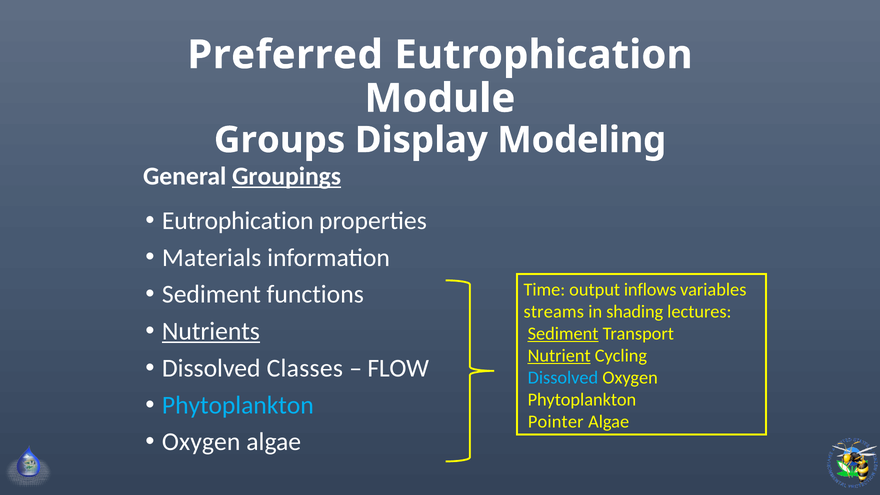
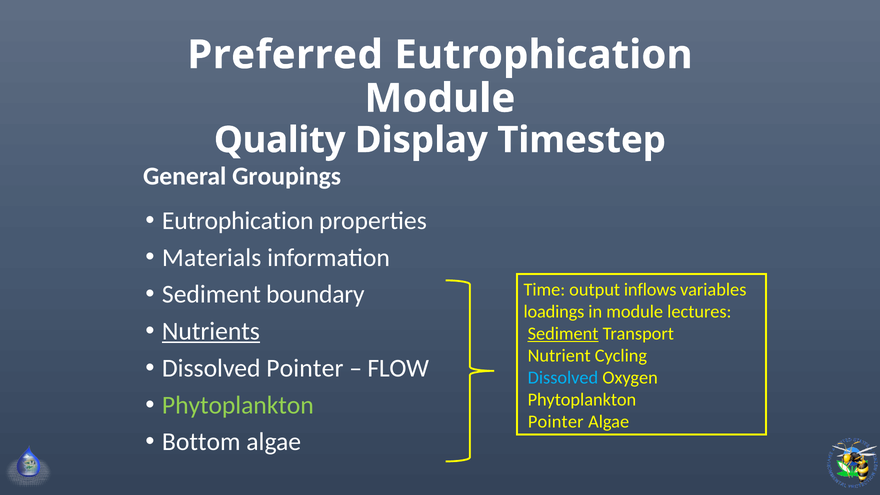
Groups: Groups -> Quality (280, 140)
Modeling: Modeling -> Timestep (582, 140)
Groupings underline: present -> none (287, 176)
functions: functions -> boundary (315, 294)
streams: streams -> loadings (554, 312)
in shading: shading -> module (635, 312)
Nutrient underline: present -> none (559, 356)
Dissolved Classes: Classes -> Pointer (305, 368)
Phytoplankton colour: light blue -> light green (238, 405)
Oxygen: Oxygen -> Bottom (201, 442)
